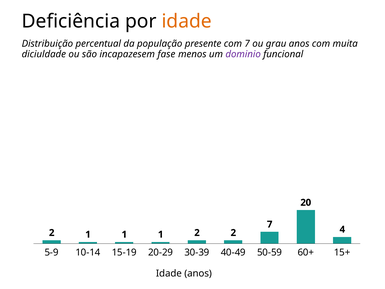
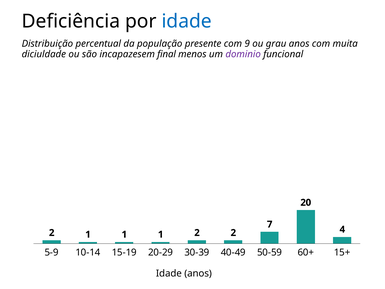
idade colour: orange -> blue (187, 21)
com 7: 7 -> 9 (247, 44)
fase: fase -> final (167, 54)
